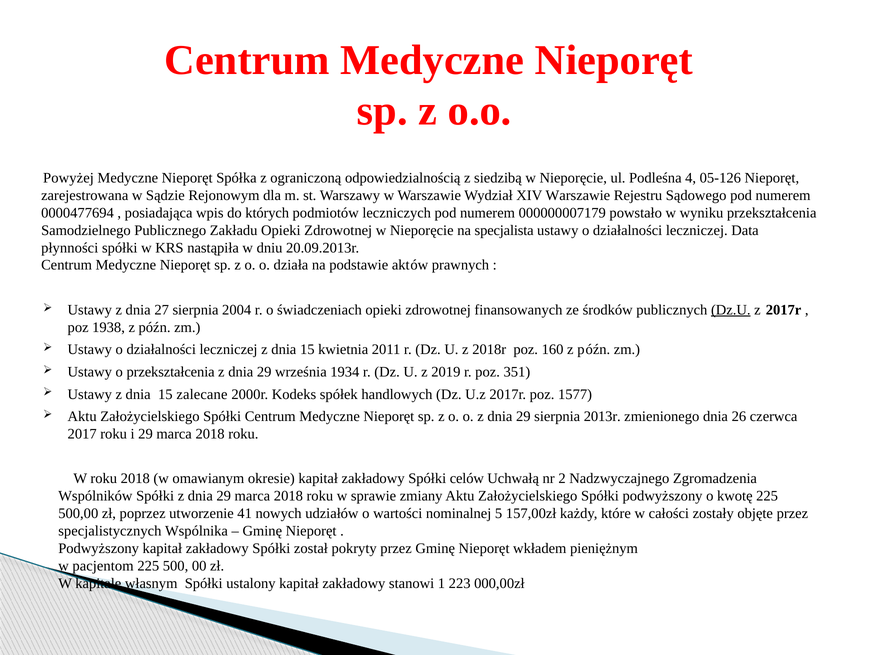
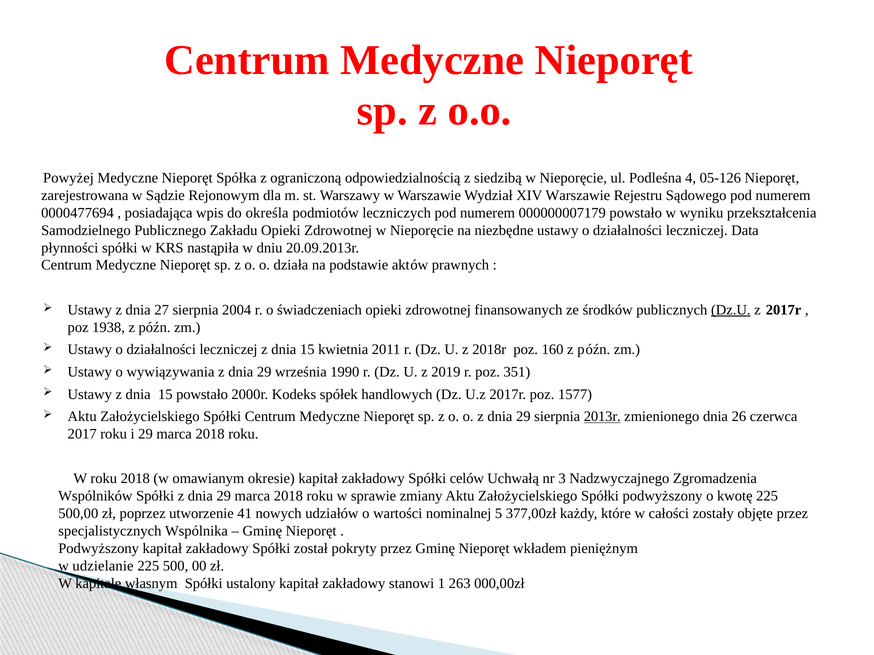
których: których -> określa (267, 213)
specjalista: specjalista -> niezbędne (504, 230)
o przekształcenia: przekształcenia -> wywiązywania (170, 372)
1934: 1934 -> 1990 (345, 372)
15 zalecane: zalecane -> powstało (202, 395)
2013r underline: none -> present (602, 417)
2: 2 -> 3 (562, 479)
157,00zł: 157,00zł -> 377,00zł (531, 514)
pacjentom: pacjentom -> udzielanie (103, 566)
223: 223 -> 263 (460, 584)
